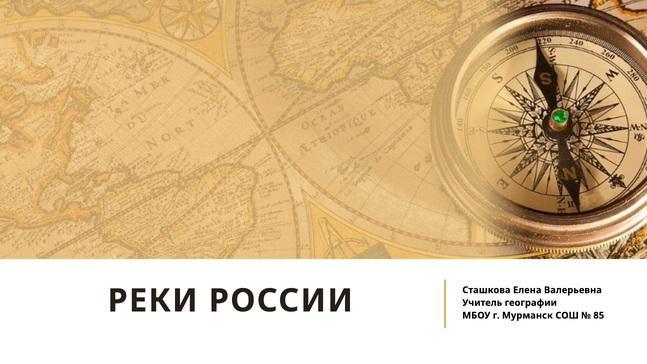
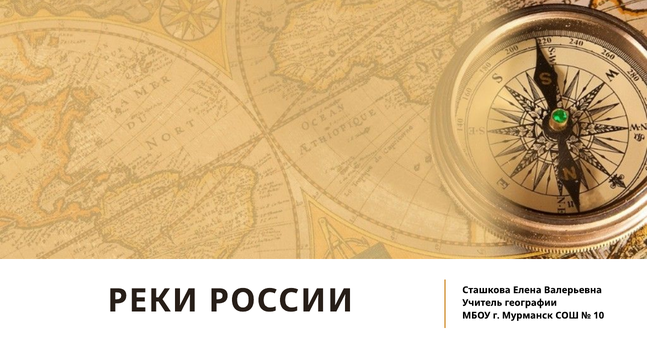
85: 85 -> 10 (599, 315)
